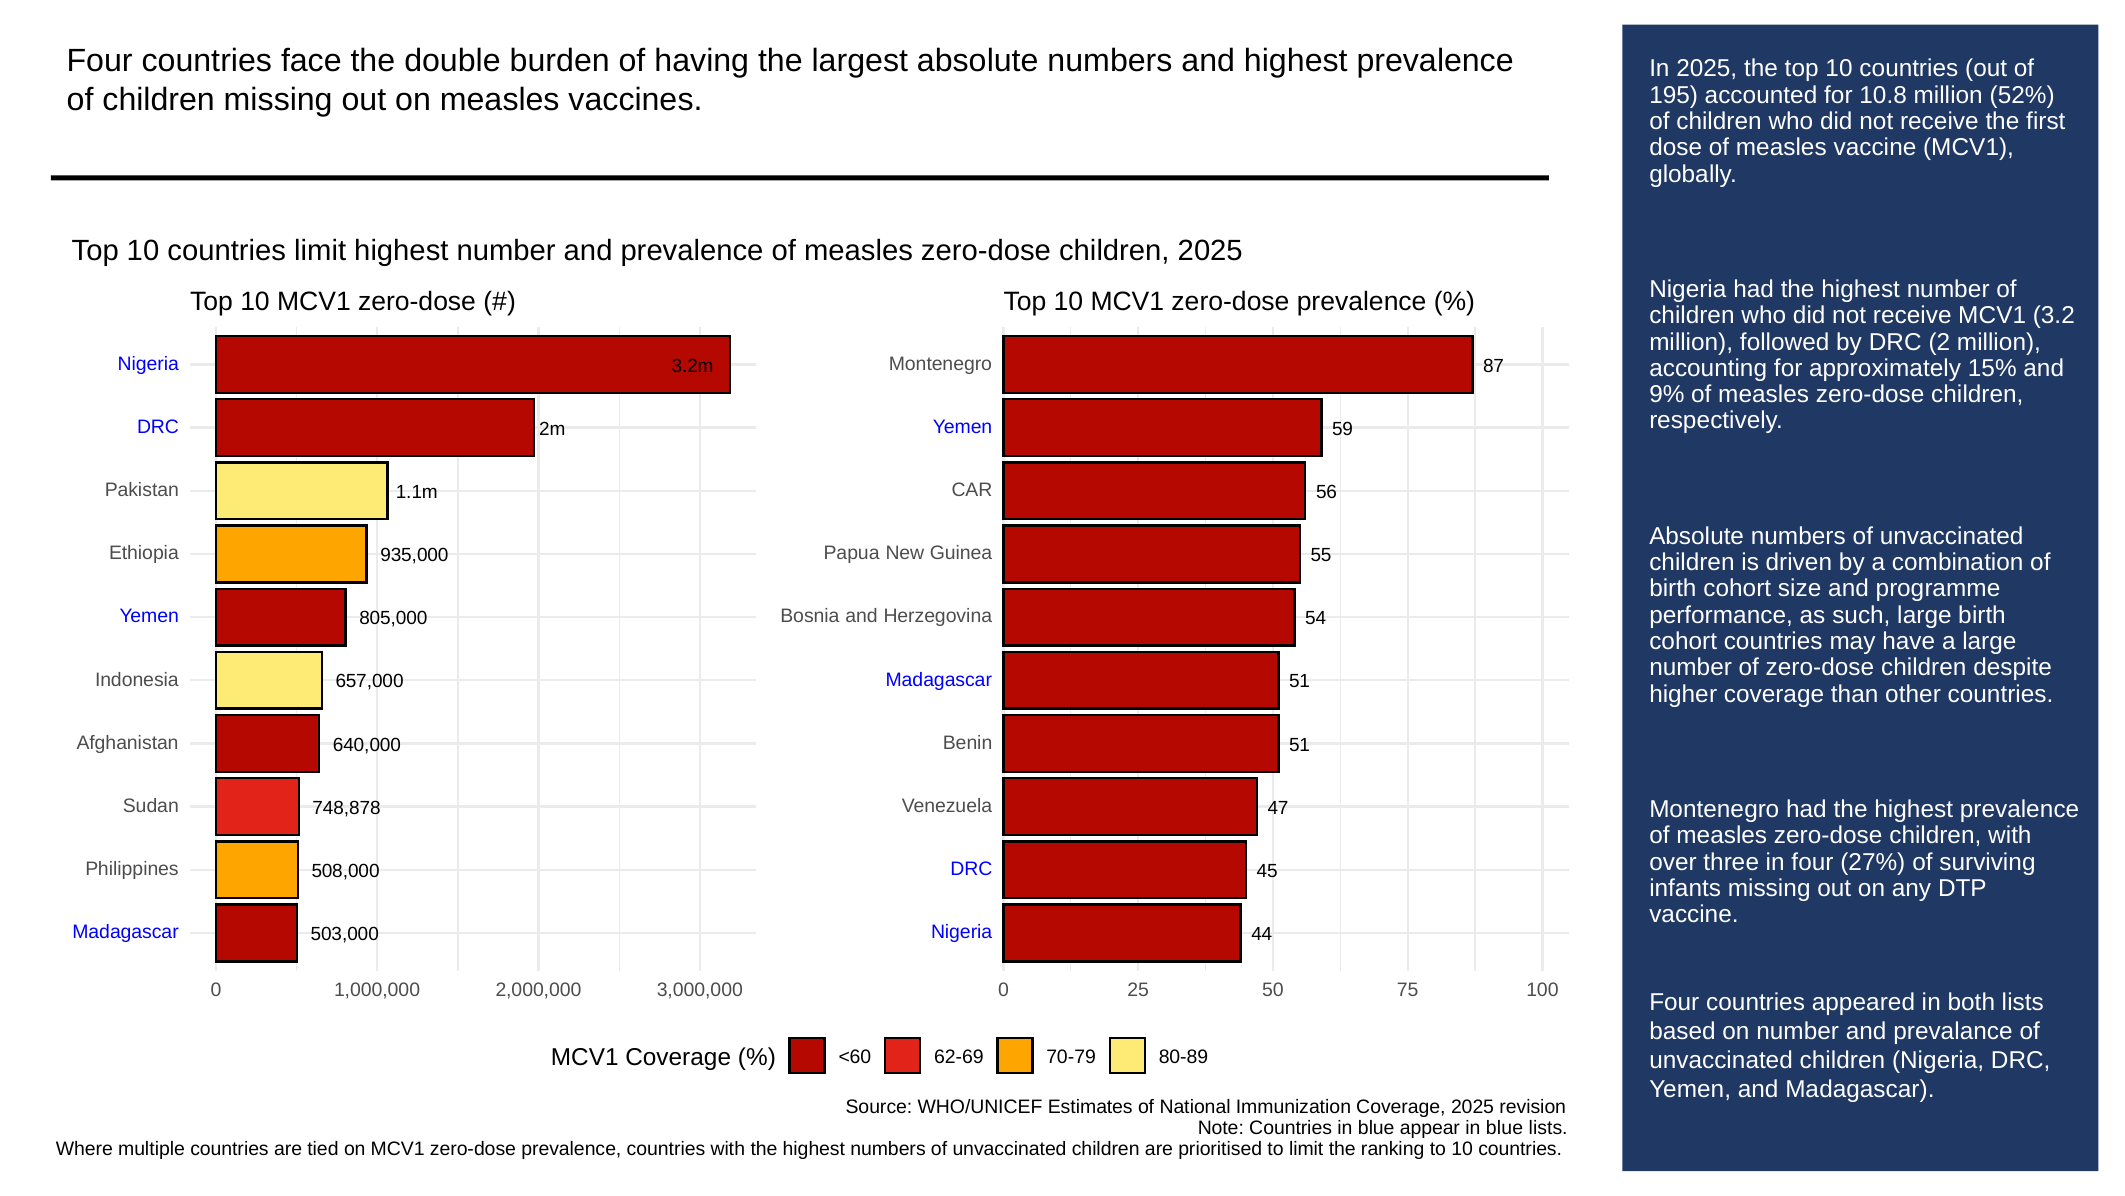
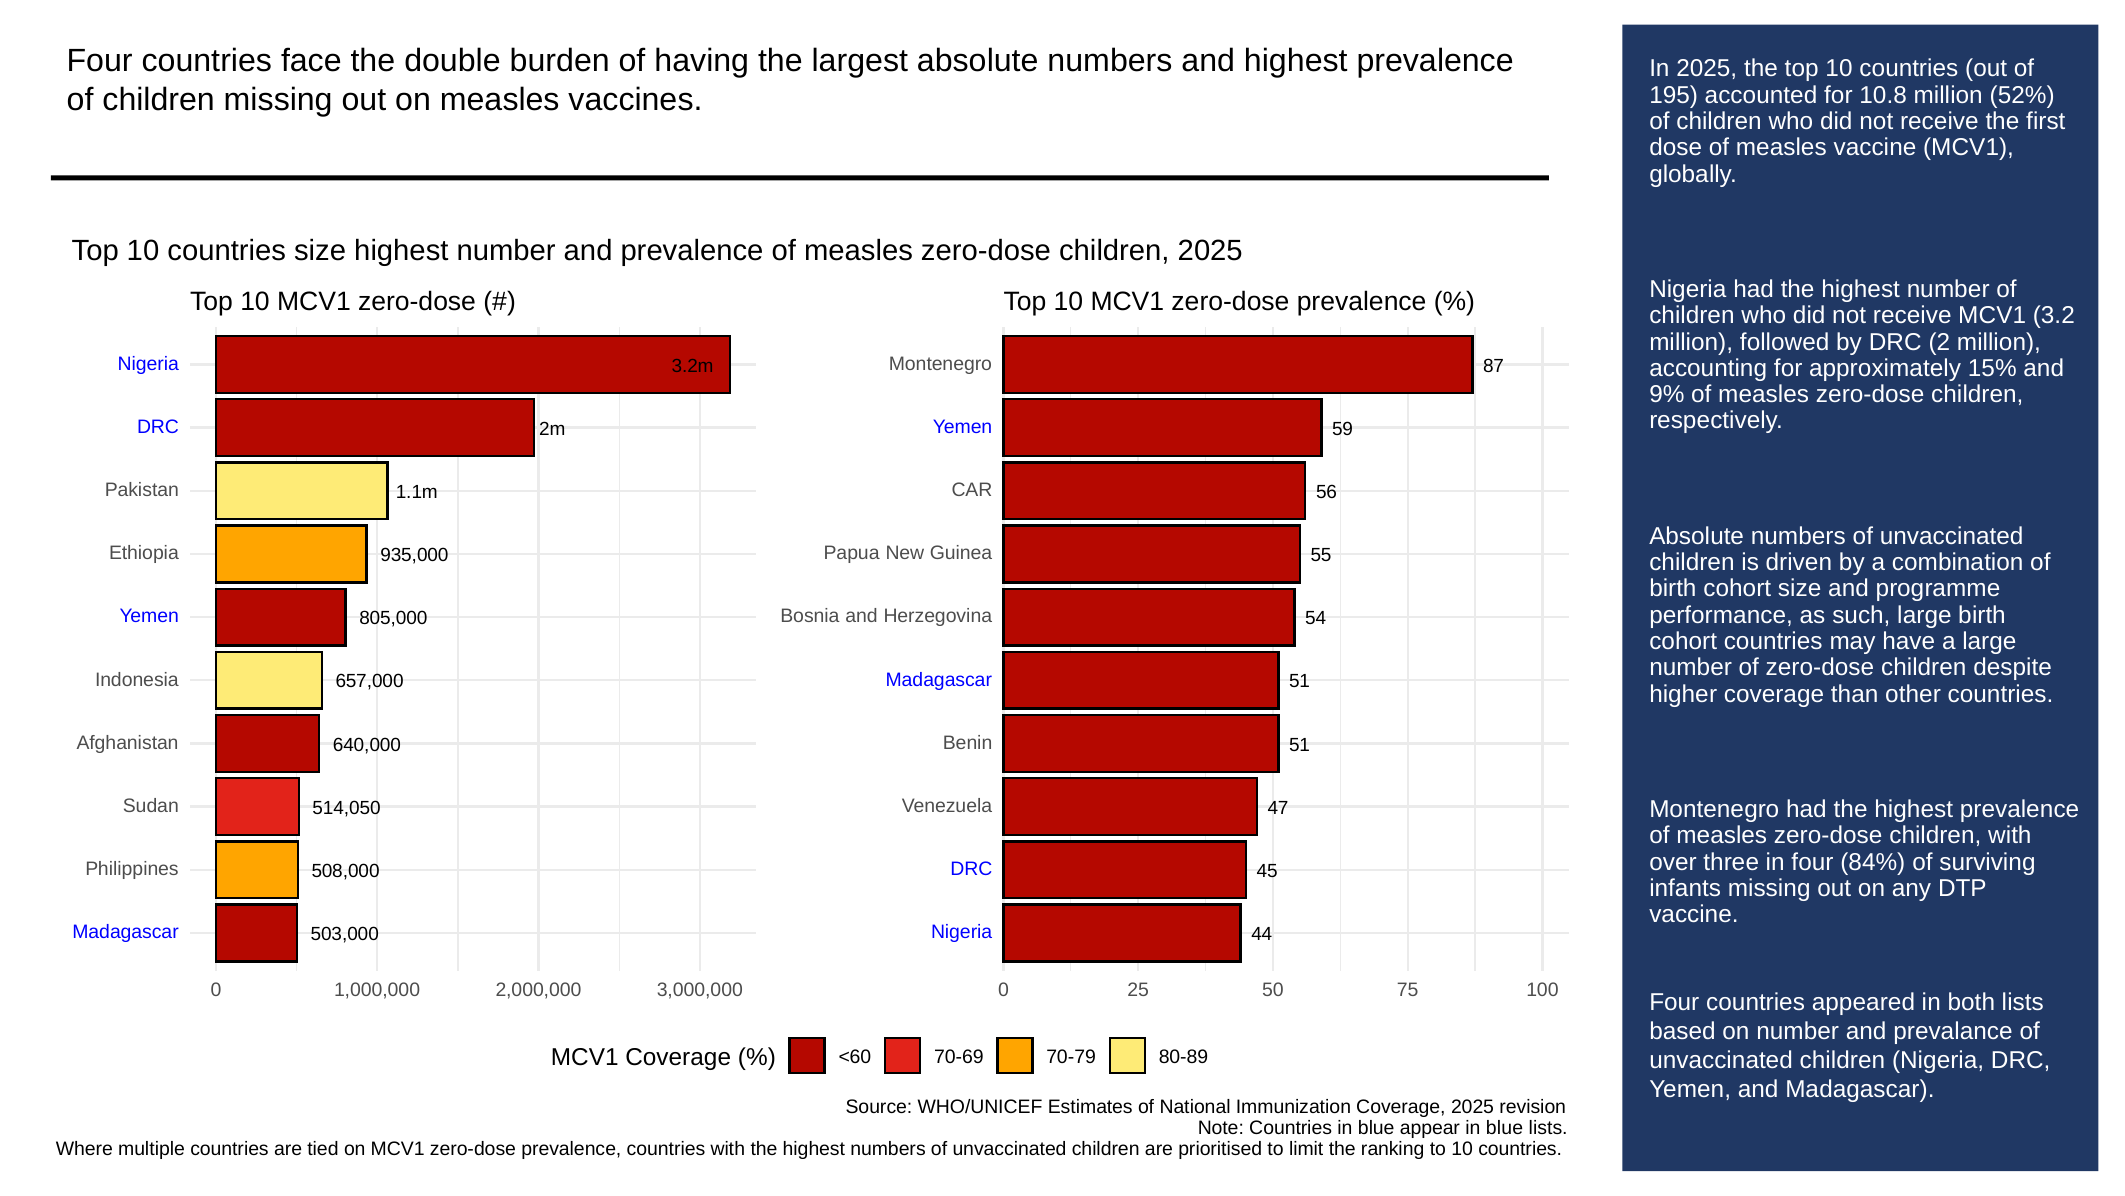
countries limit: limit -> size (320, 251)
748,878: 748,878 -> 514,050 (347, 807)
27%: 27% -> 84% (1873, 862)
62-69: 62-69 -> 70-69 (959, 1056)
